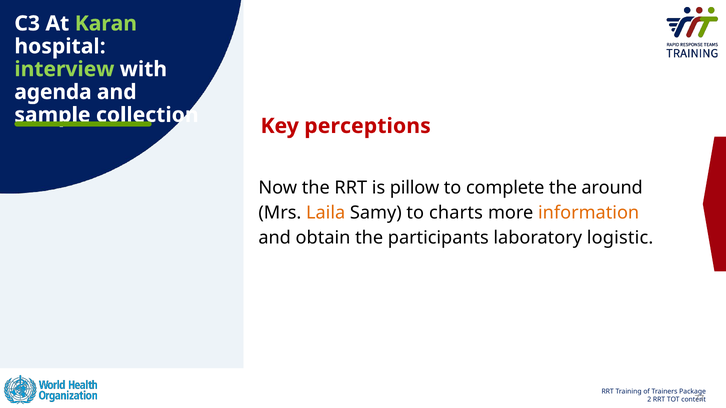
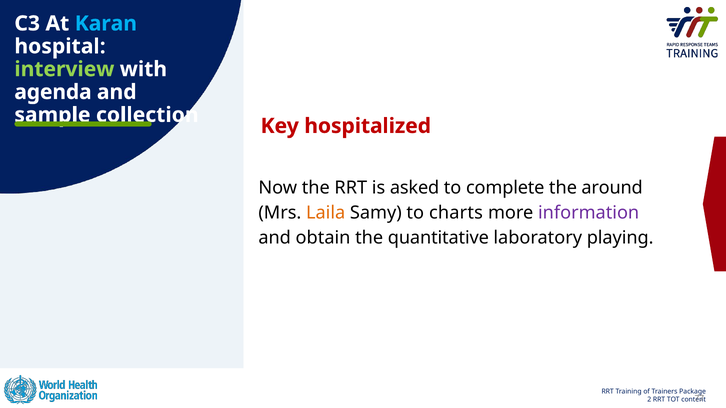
Karan colour: light green -> light blue (106, 24)
perceptions: perceptions -> hospitalized (368, 126)
pillow: pillow -> asked (415, 188)
information colour: orange -> purple (589, 213)
participants: participants -> quantitative (438, 238)
logistic: logistic -> playing (620, 238)
